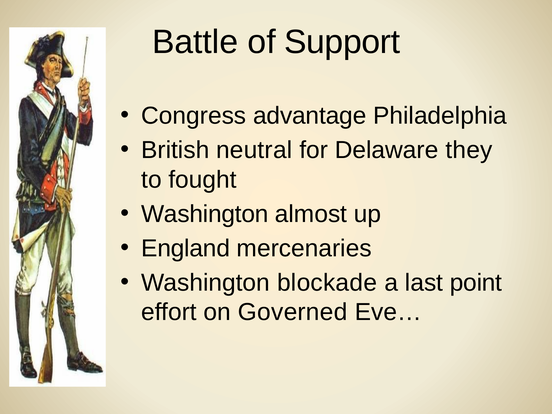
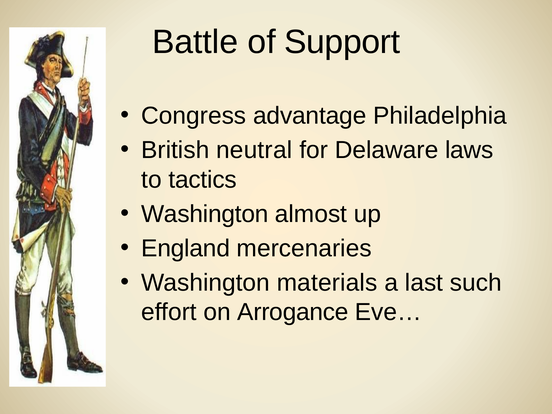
they: they -> laws (469, 150)
fought: fought -> tactics (203, 180)
blockade: blockade -> materials (327, 283)
point: point -> such (476, 283)
Governed: Governed -> Arrogance (293, 312)
